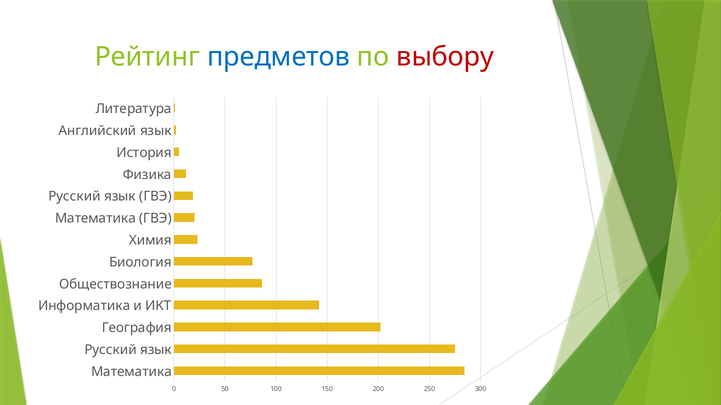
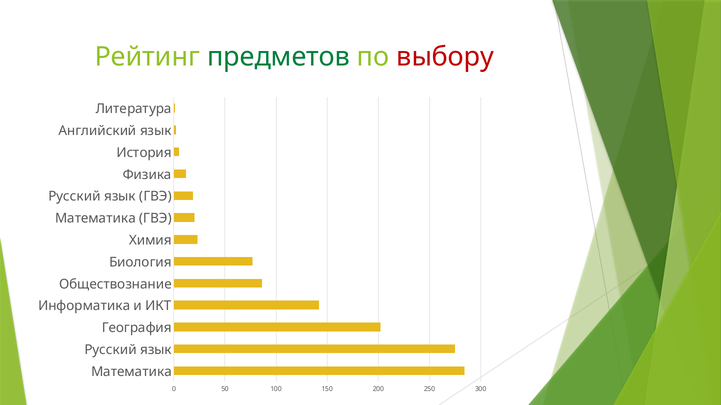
предметов colour: blue -> green (279, 57)
